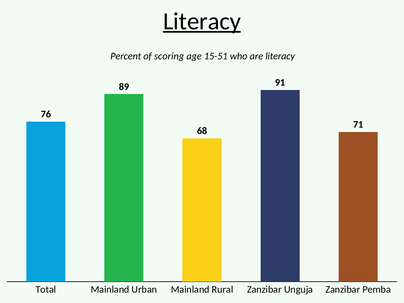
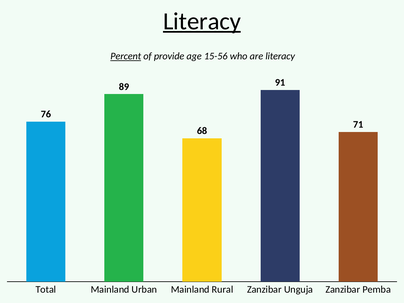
Percent underline: none -> present (126, 56)
scoring: scoring -> provide (169, 56)
15-51: 15-51 -> 15-56 (216, 56)
